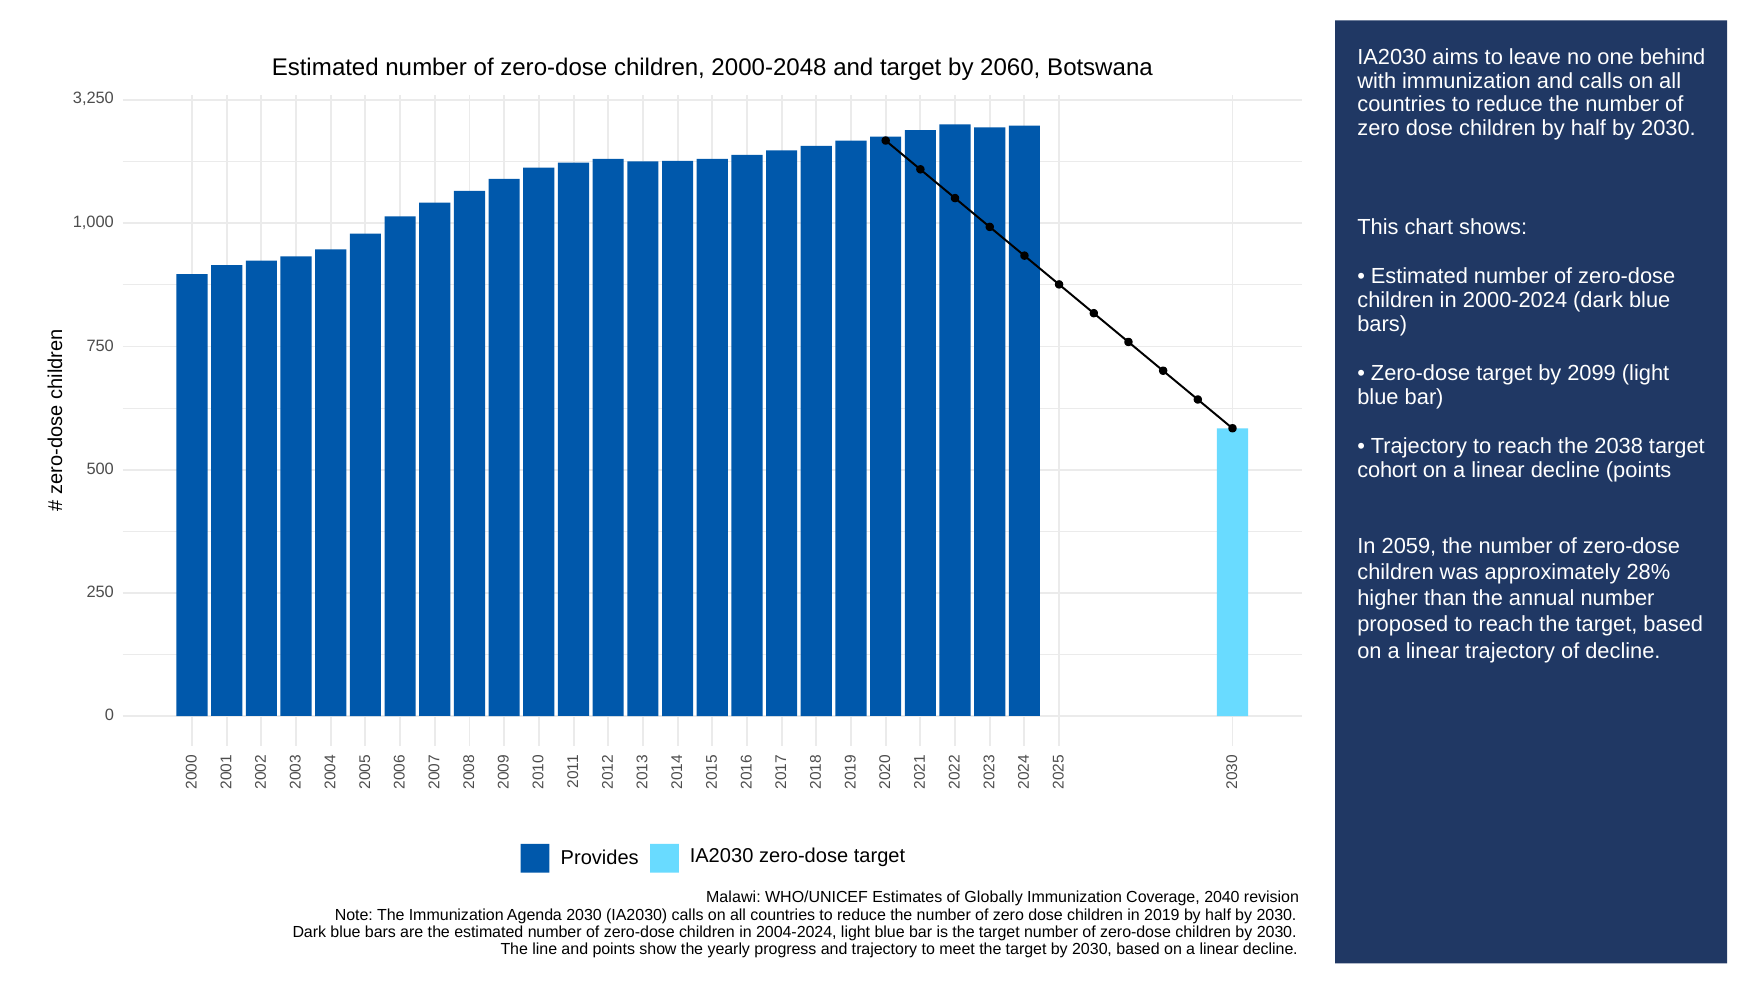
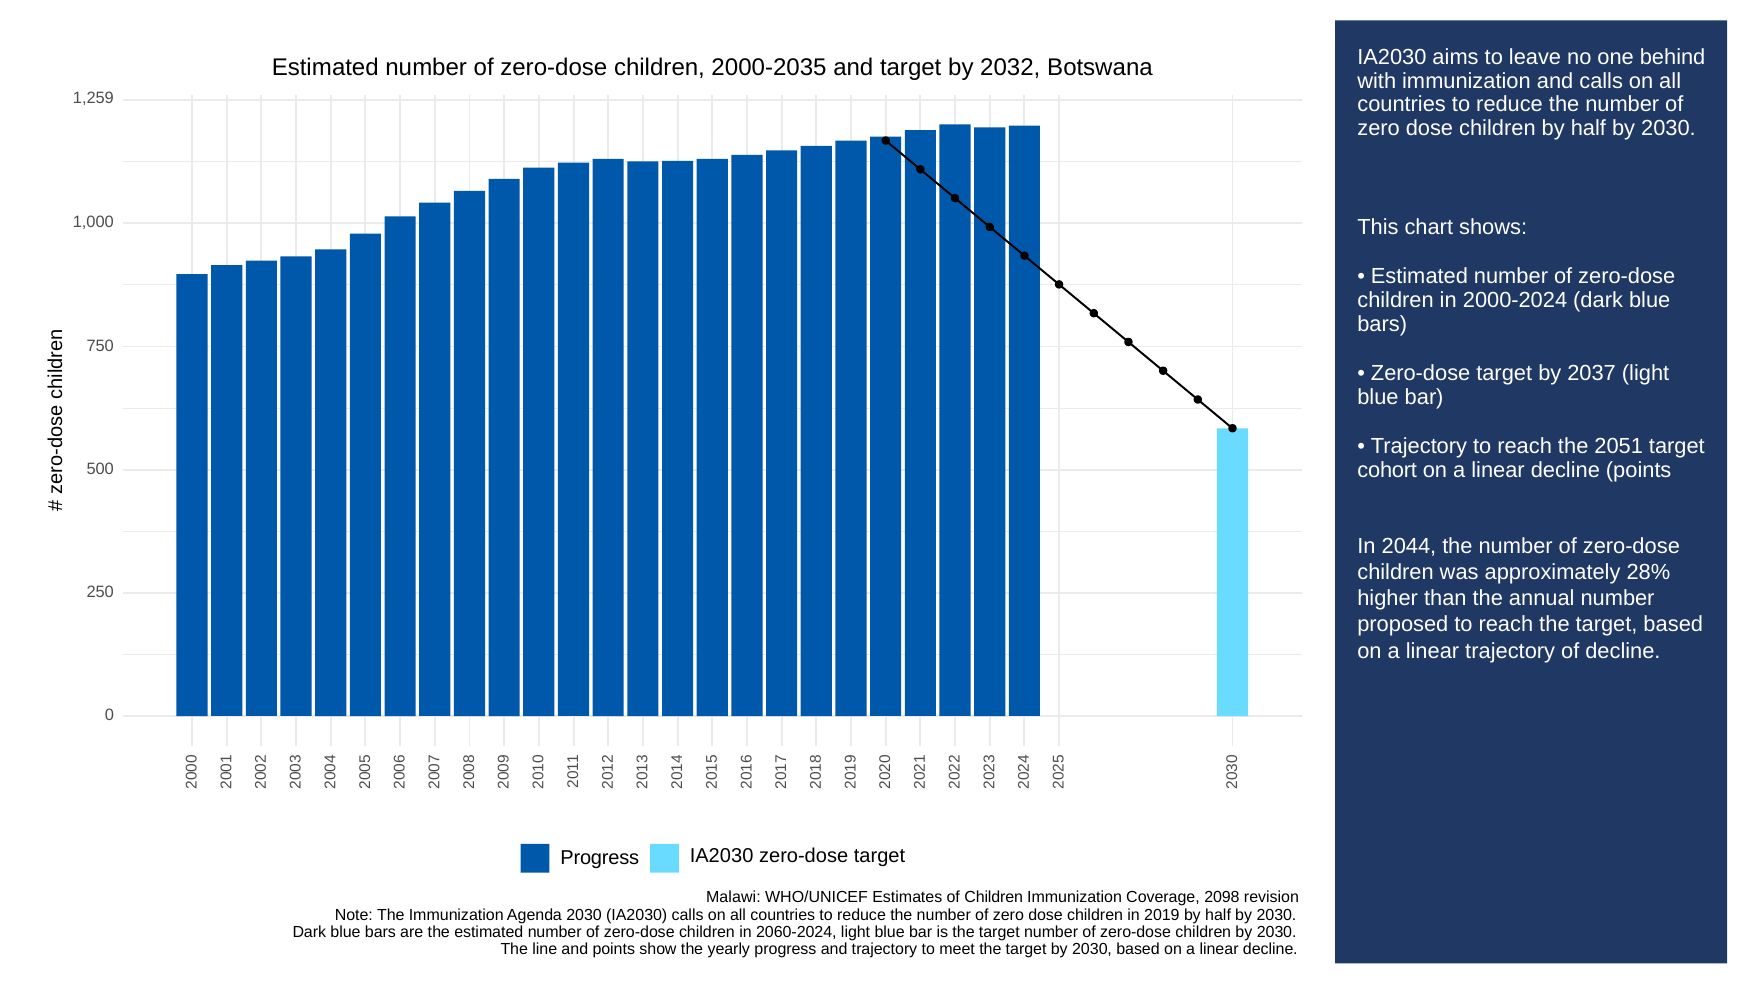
2000-2048: 2000-2048 -> 2000-2035 (769, 68)
2060: 2060 -> 2032 (1010, 68)
3,250: 3,250 -> 1,259 (93, 98)
2099: 2099 -> 2037 (1592, 373)
2038: 2038 -> 2051 (1619, 446)
2059: 2059 -> 2044 (1409, 546)
Provides: Provides -> Progress (600, 857)
of Globally: Globally -> Children (994, 897)
2040: 2040 -> 2098 (1222, 897)
2004-2024: 2004-2024 -> 2060-2024 (796, 932)
